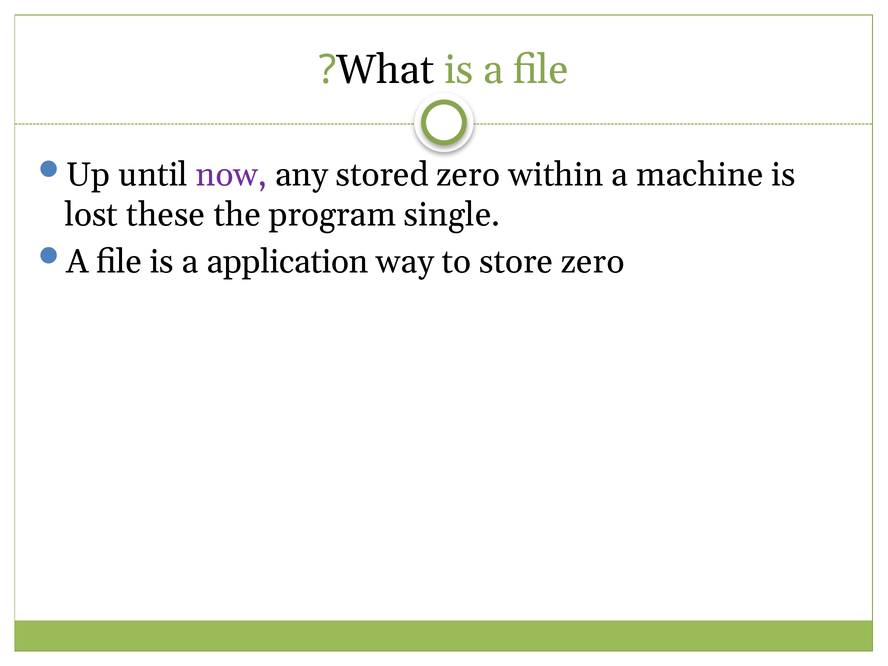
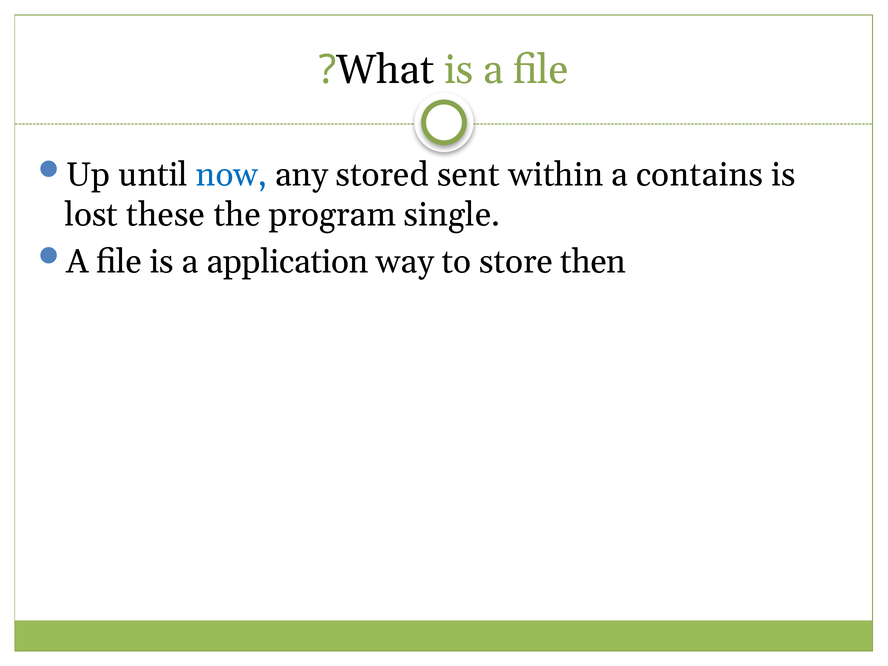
now colour: purple -> blue (232, 175)
stored zero: zero -> sent (468, 175)
machine: machine -> contains (700, 175)
store zero: zero -> then (593, 262)
